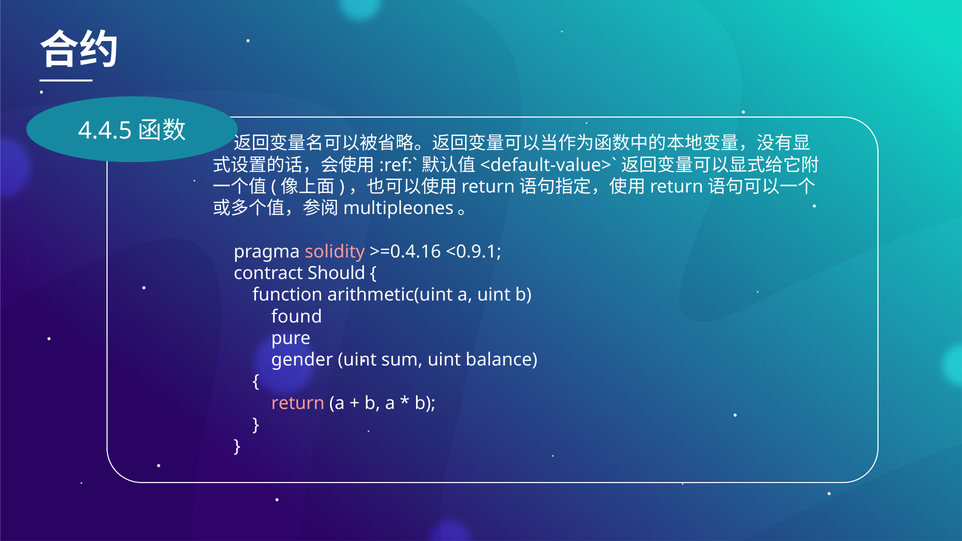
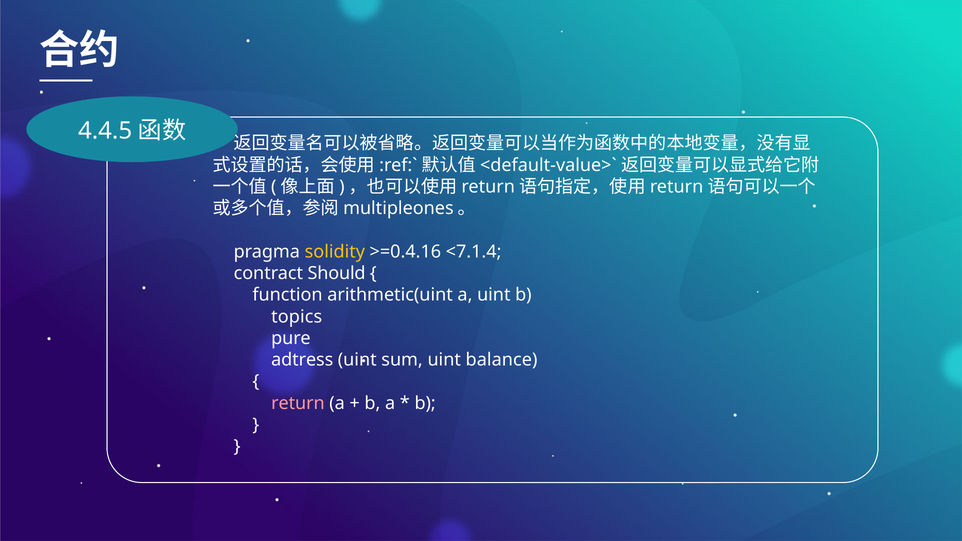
solidity colour: pink -> yellow (335, 252)
<0.9.1: <0.9.1 -> <7.1.4 (474, 252)
found: found -> topics (297, 317)
gender: gender -> adtress (302, 360)
